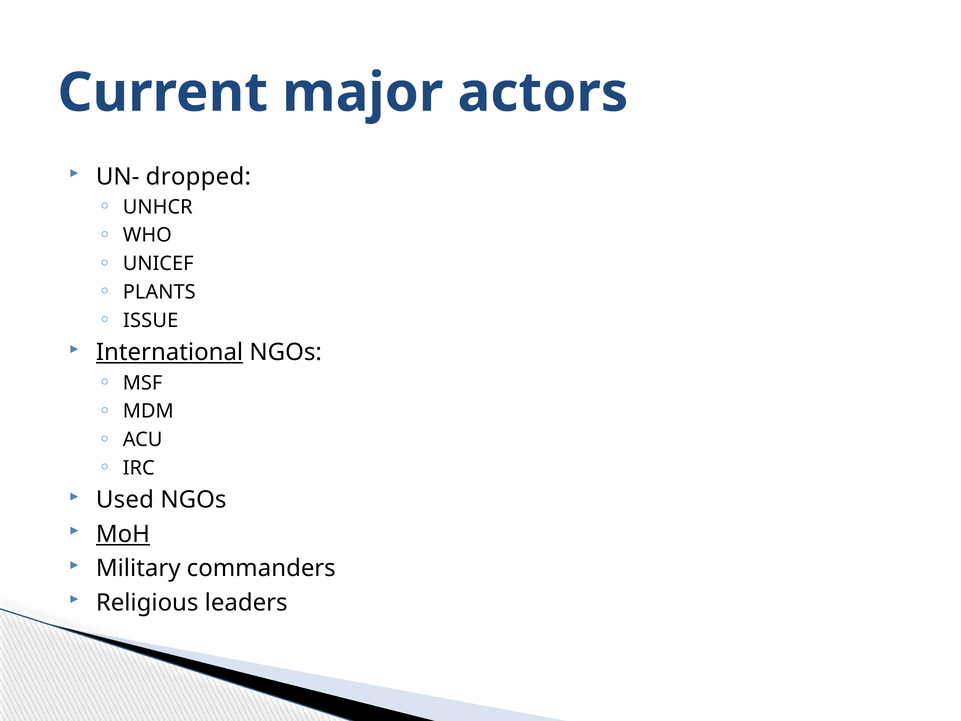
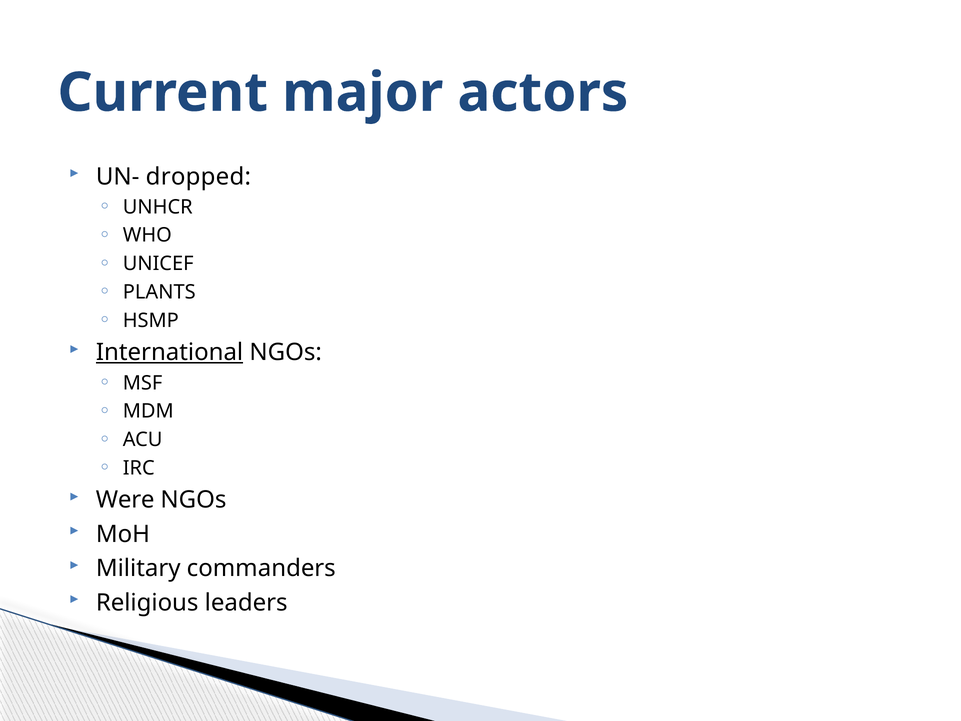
ISSUE: ISSUE -> HSMP (151, 320)
Used: Used -> Were (125, 500)
MoH underline: present -> none (123, 534)
